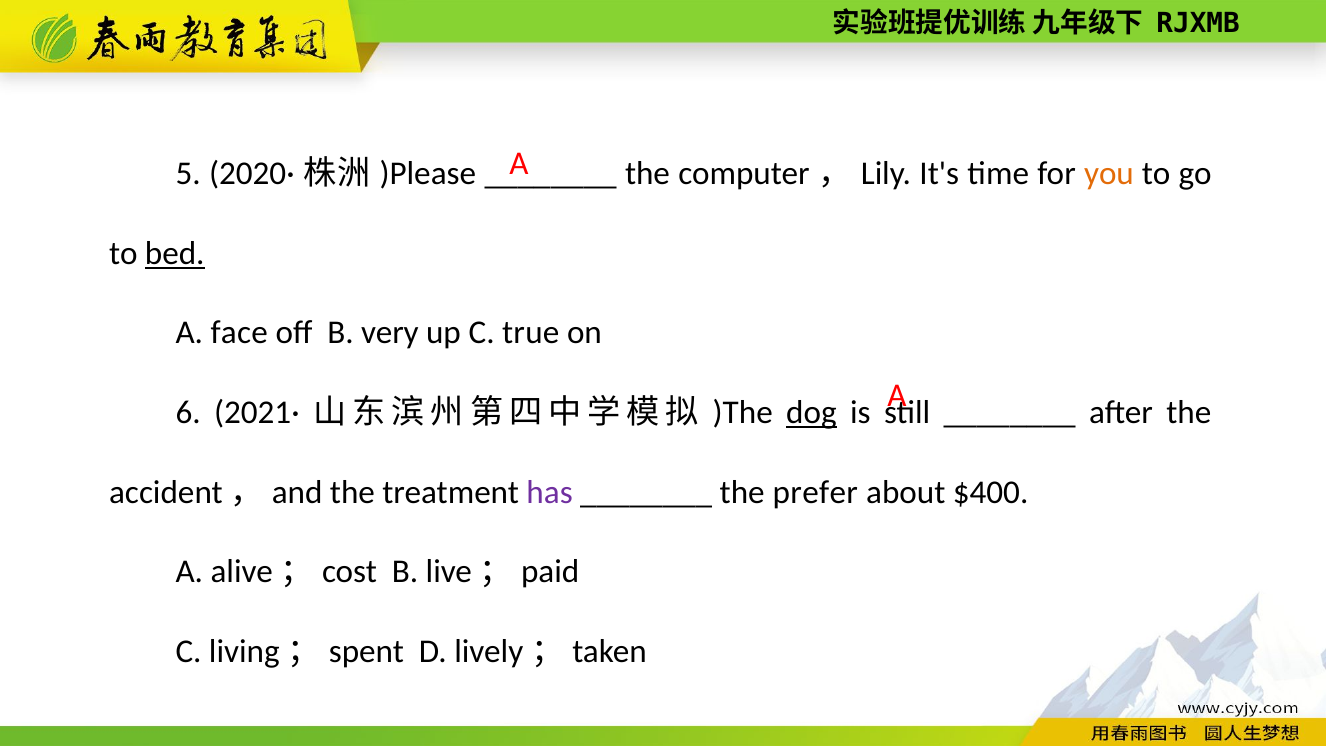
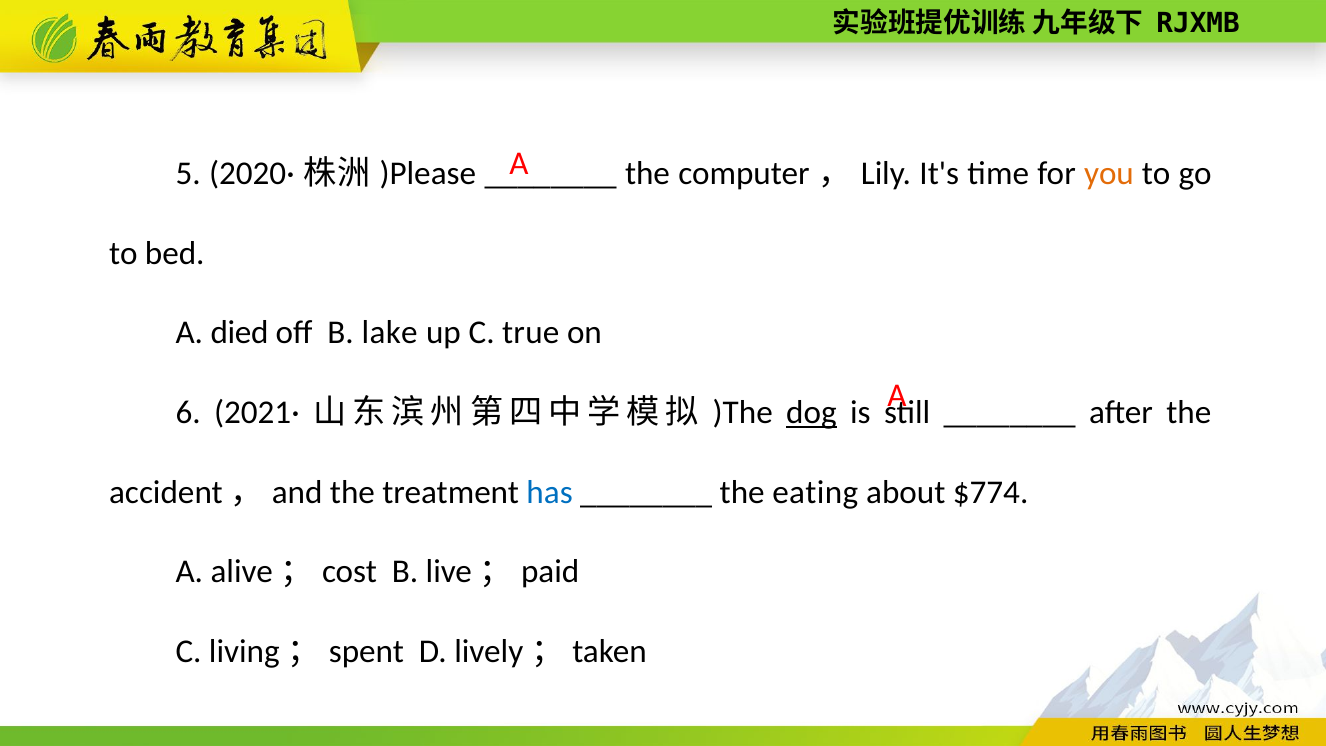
bed underline: present -> none (175, 253)
face: face -> died (239, 333)
very: very -> lake (390, 333)
has colour: purple -> blue (550, 492)
prefer: prefer -> eating (815, 492)
$400: $400 -> $774 (991, 492)
